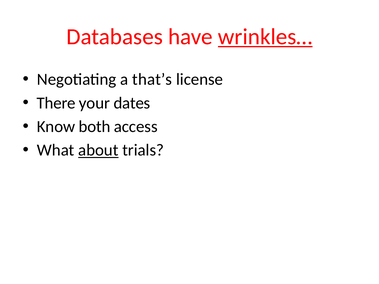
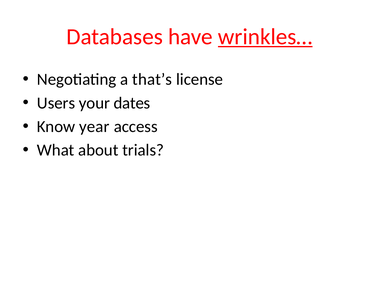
There: There -> Users (56, 103)
both: both -> year (94, 127)
about underline: present -> none (98, 150)
